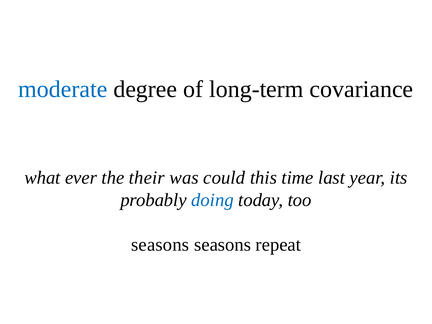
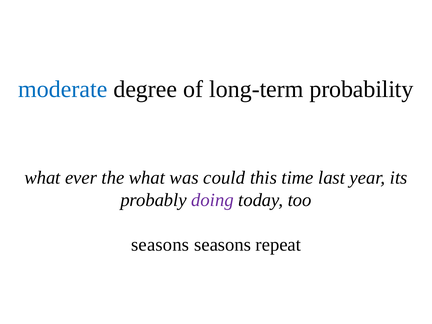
covariance: covariance -> probability (361, 89)
the their: their -> what (147, 178)
doing colour: blue -> purple (212, 200)
